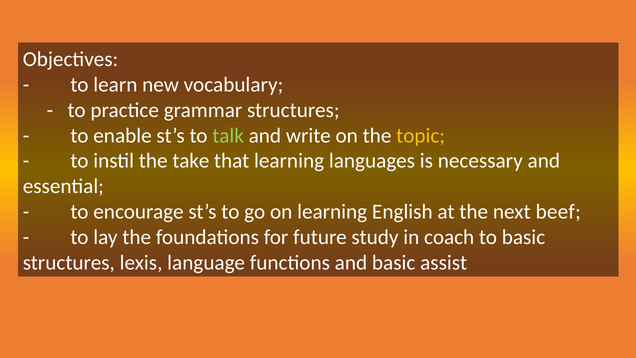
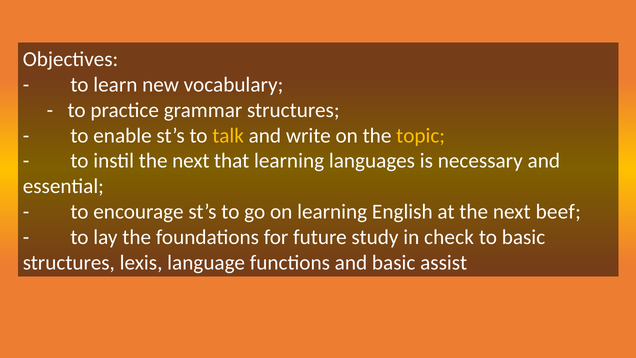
talk colour: light green -> yellow (228, 135)
instil the take: take -> next (191, 161)
coach: coach -> check (449, 237)
